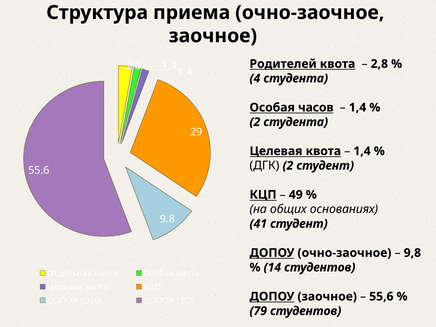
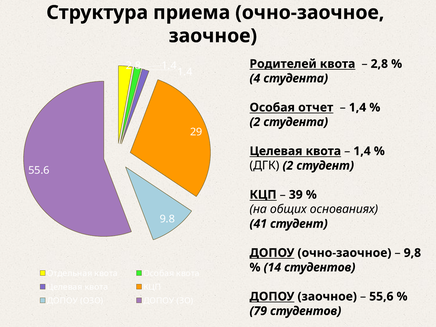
часов: часов -> отчет (316, 107)
49: 49 -> 39 (296, 195)
